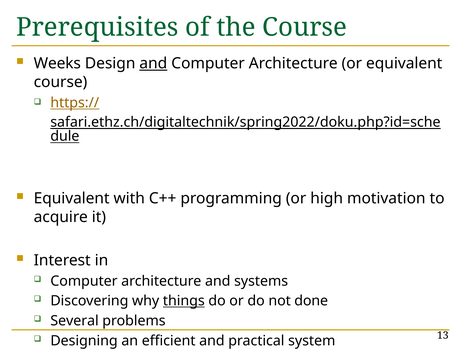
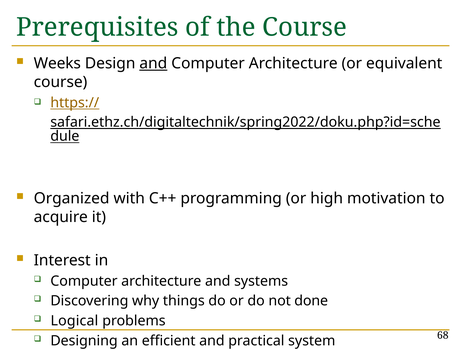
Equivalent: Equivalent -> Organized (72, 198)
things underline: present -> none (184, 301)
Several: Several -> Logical (74, 321)
13: 13 -> 68 (443, 335)
